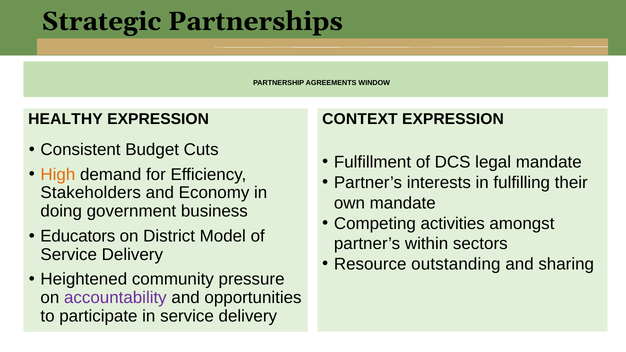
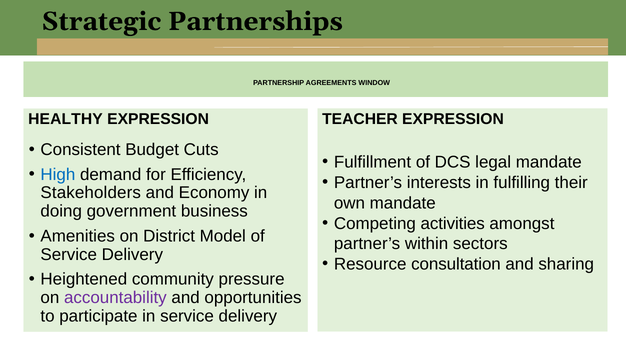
CONTEXT: CONTEXT -> TEACHER (360, 119)
High colour: orange -> blue (58, 175)
Educators: Educators -> Amenities (78, 236)
outstanding: outstanding -> consultation (456, 264)
